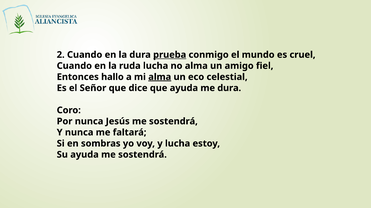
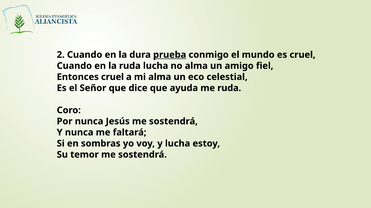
Entonces hallo: hallo -> cruel (112, 77)
alma underline: present -> none (160, 77)
me dura: dura -> ruda (229, 88)
Su ayuda: ayuda -> temor (85, 155)
